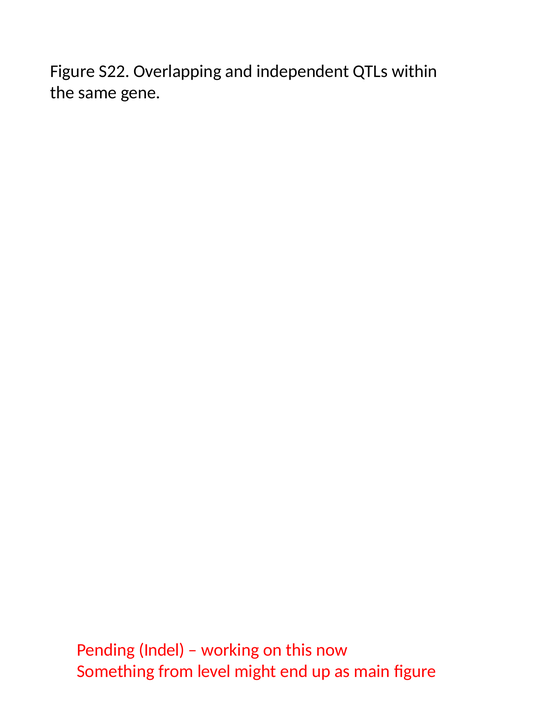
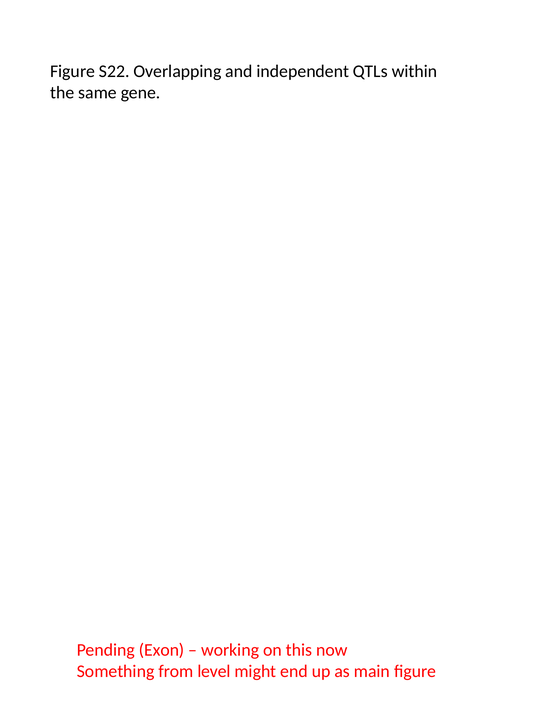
Indel: Indel -> Exon (162, 650)
